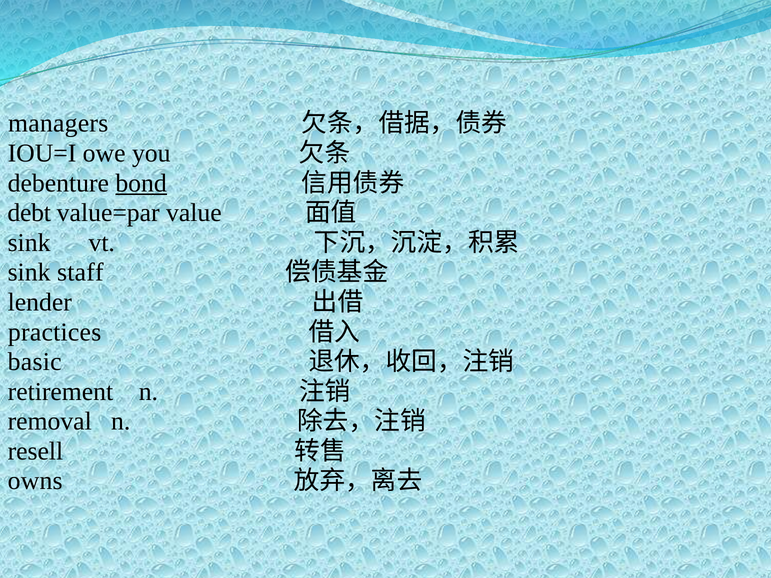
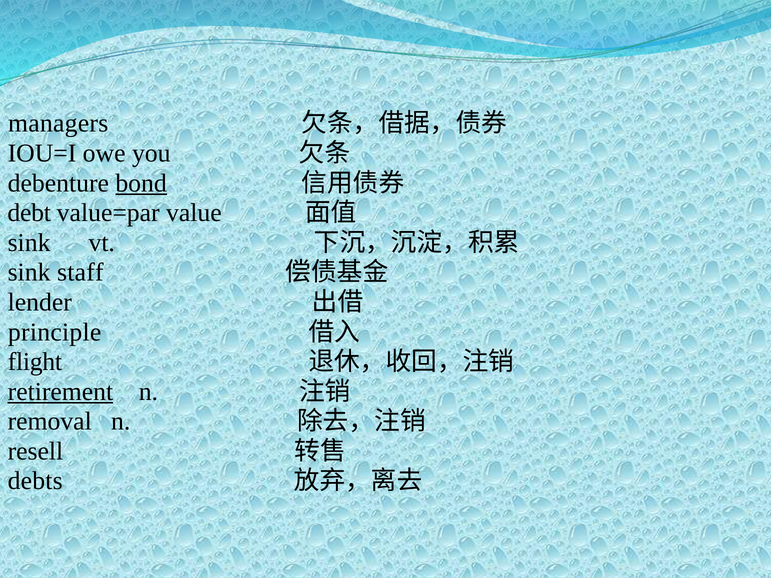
practices: practices -> principle (55, 332)
basic: basic -> flight (35, 362)
retirement underline: none -> present (60, 392)
owns: owns -> debts (35, 481)
